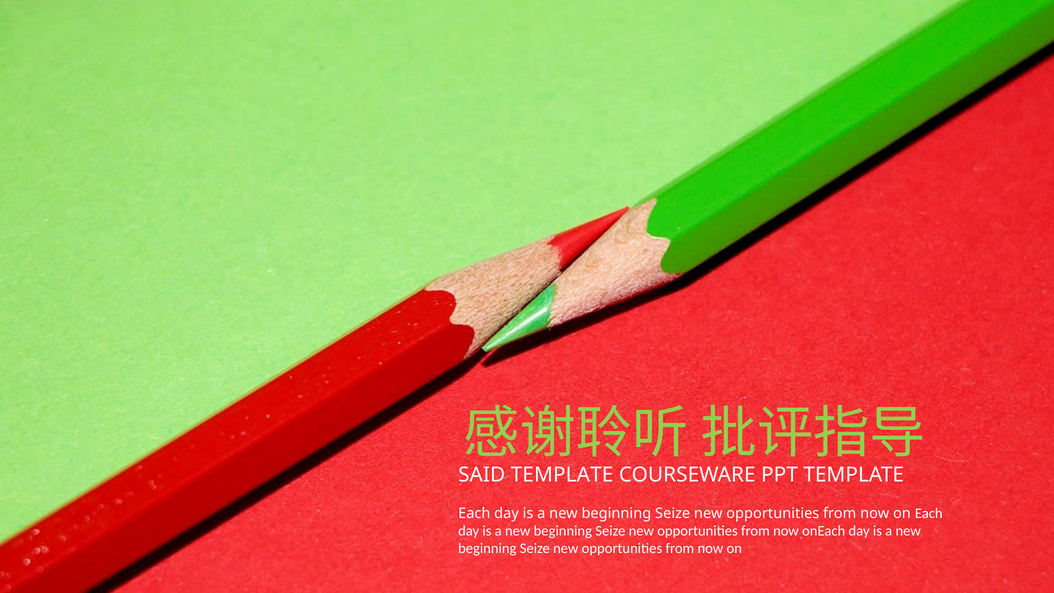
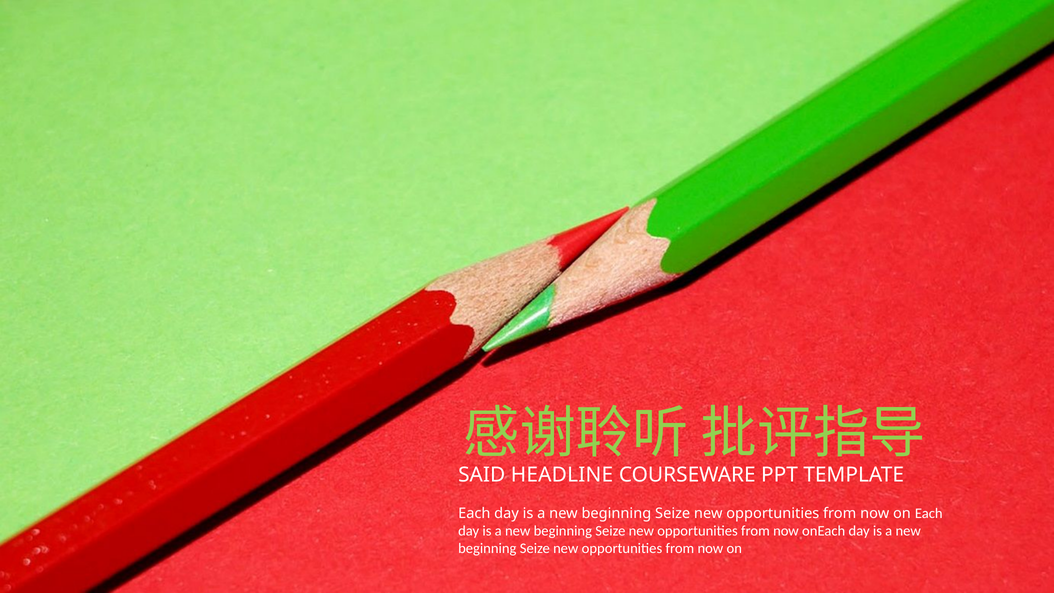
SAID TEMPLATE: TEMPLATE -> HEADLINE (562, 475)
